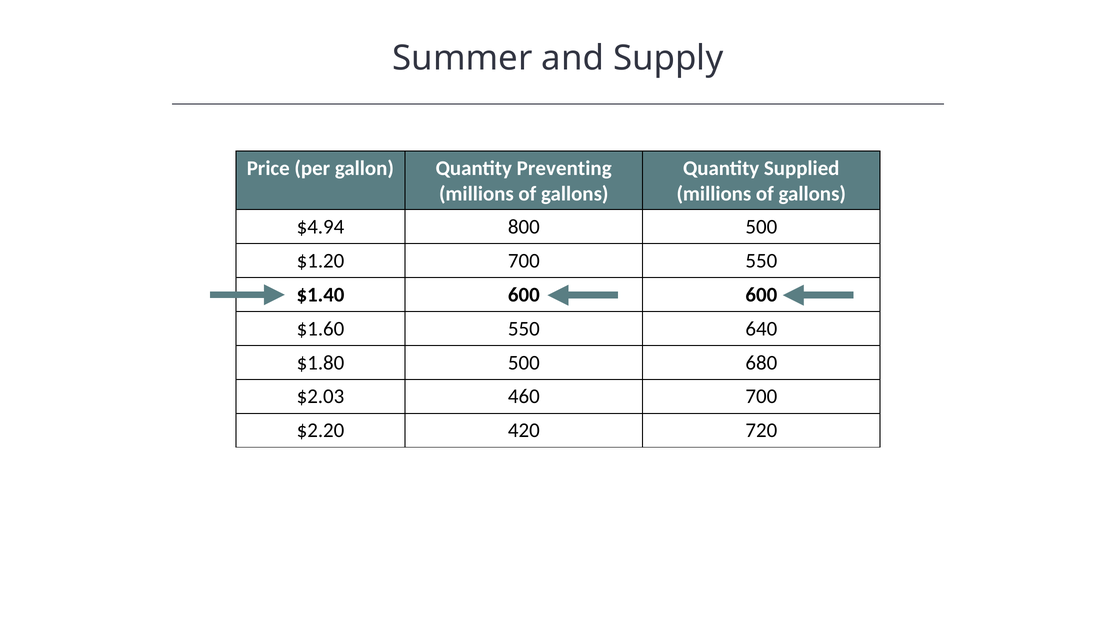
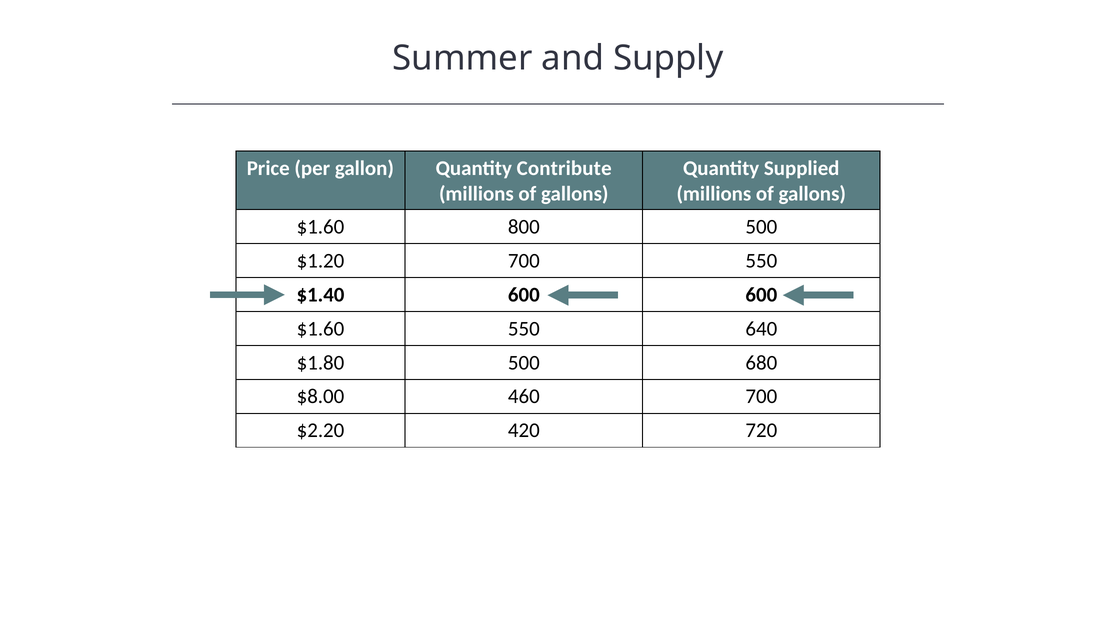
Preventing: Preventing -> Contribute (564, 168)
$4.94: $4.94 -> $1.60 (320, 227)
$2.03: $2.03 -> $8.00 (320, 396)
